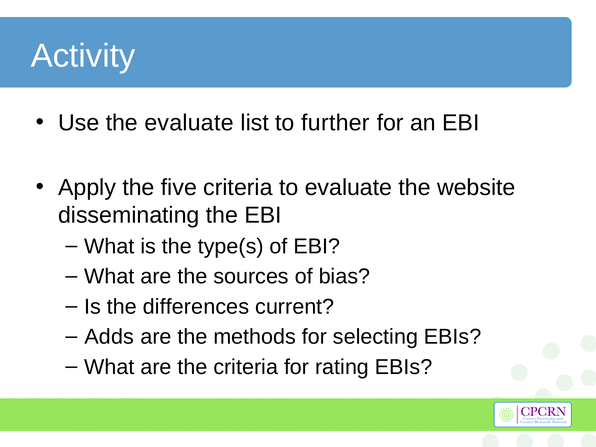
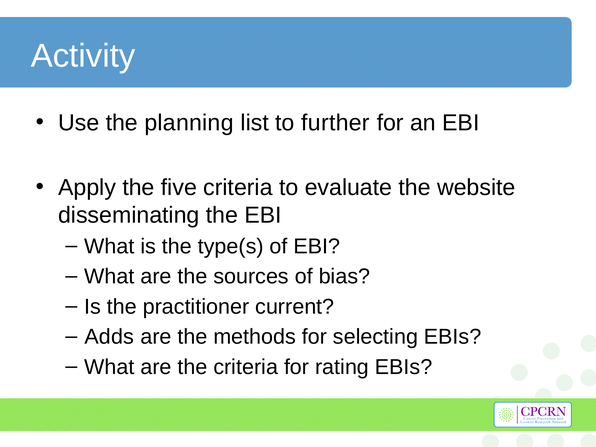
the evaluate: evaluate -> planning (189, 123)
differences: differences -> practitioner (196, 307)
